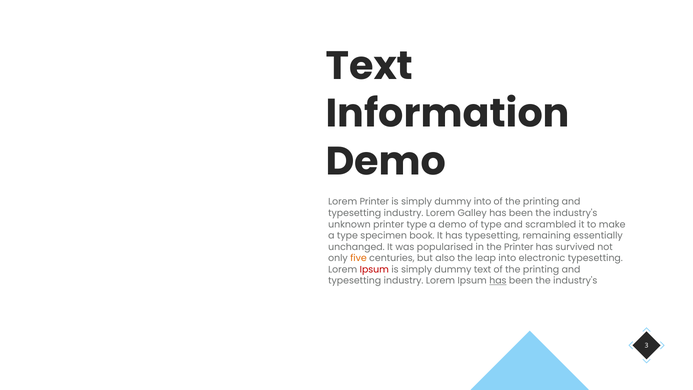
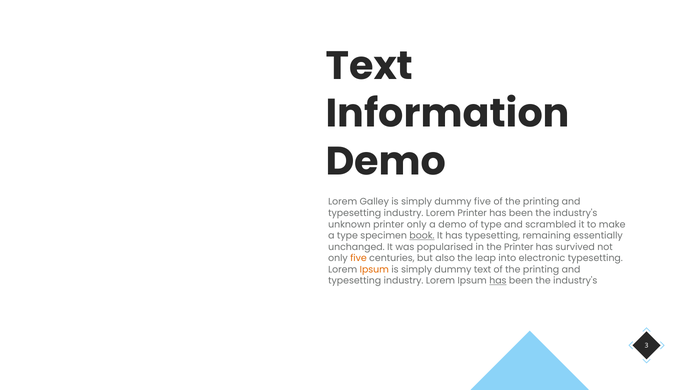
Lorem Printer: Printer -> Galley (374, 202)
dummy into: into -> five (482, 202)
Lorem Galley: Galley -> Printer (472, 213)
printer type: type -> only (417, 224)
book underline: none -> present (422, 236)
Ipsum colour: red -> orange (374, 269)
